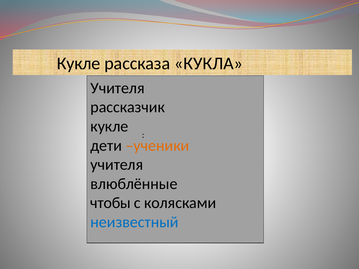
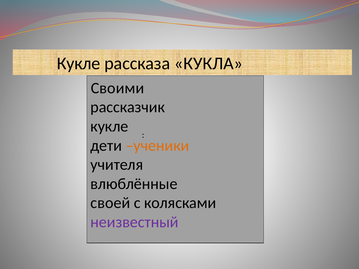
Учителя: Учителя -> Своими (117, 88)
чтобы: чтобы -> своей (110, 203)
неизвестный colour: blue -> purple (135, 222)
